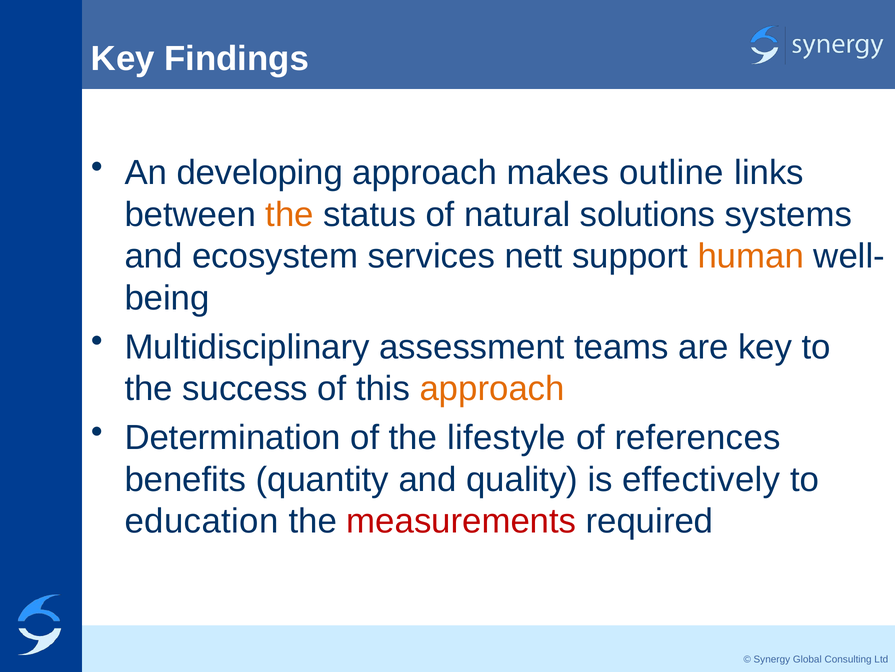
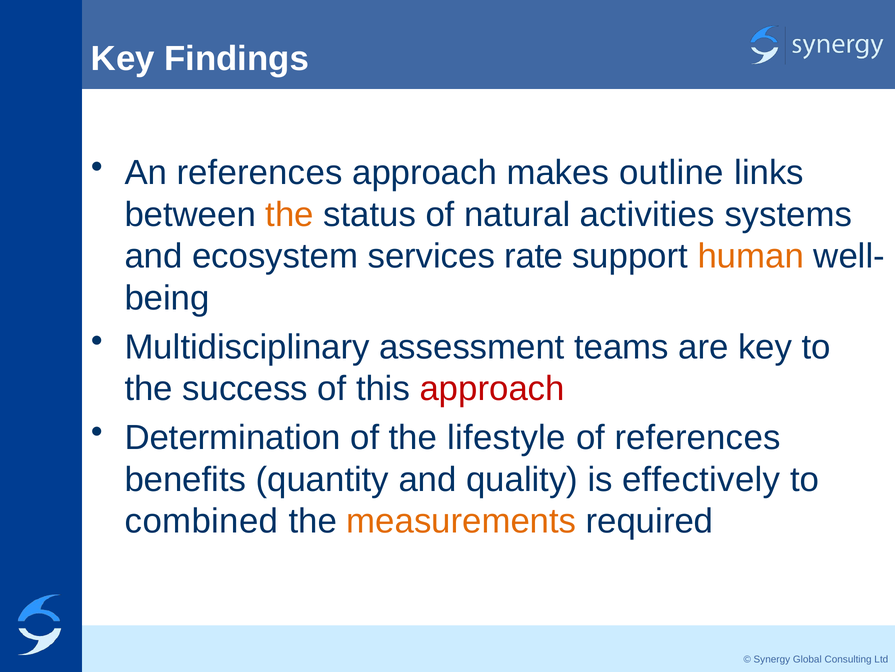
An developing: developing -> references (260, 173)
solutions: solutions -> activities (647, 214)
nett: nett -> rate (534, 256)
approach colour: orange -> red (492, 389)
education: education -> combined (202, 521)
measurements colour: red -> orange (461, 521)
